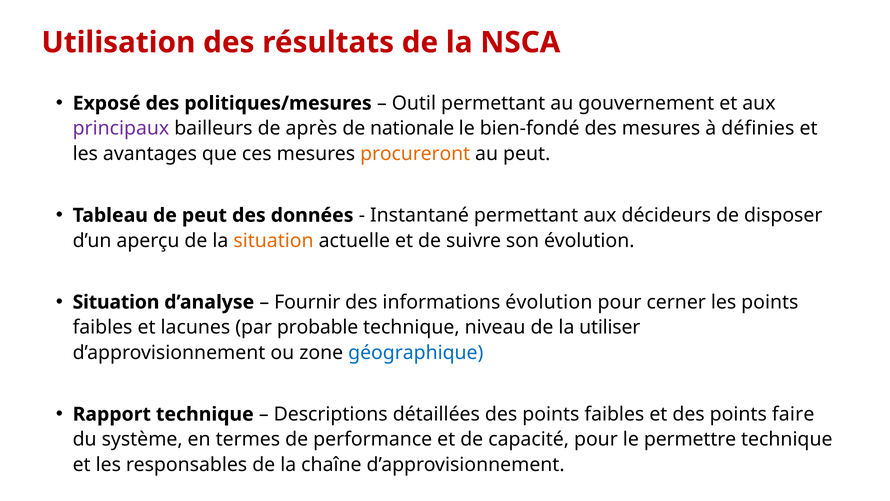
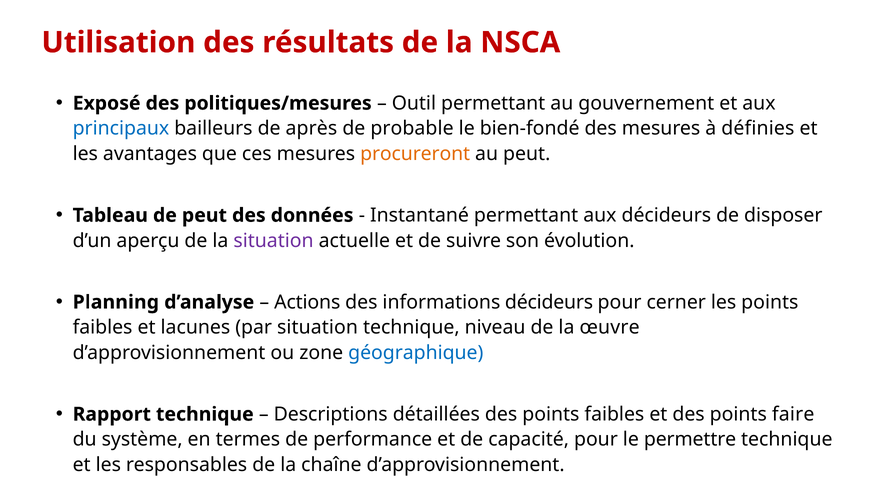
principaux colour: purple -> blue (121, 128)
nationale: nationale -> probable (412, 128)
situation colour: orange -> purple (274, 240)
Situation: Situation -> Planning (116, 302)
Fournir: Fournir -> Actions (307, 302)
informations évolution: évolution -> décideurs (549, 302)
par probable: probable -> situation (317, 327)
utiliser: utiliser -> œuvre (610, 327)
